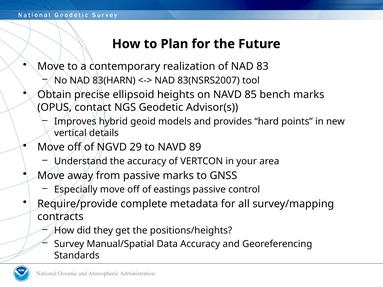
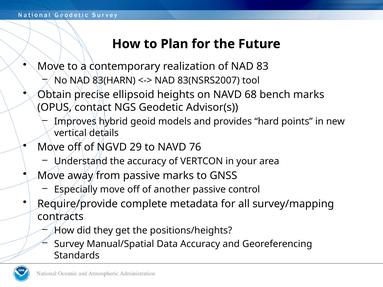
85: 85 -> 68 (251, 95)
89: 89 -> 76 (195, 147)
eastings: eastings -> another (172, 190)
